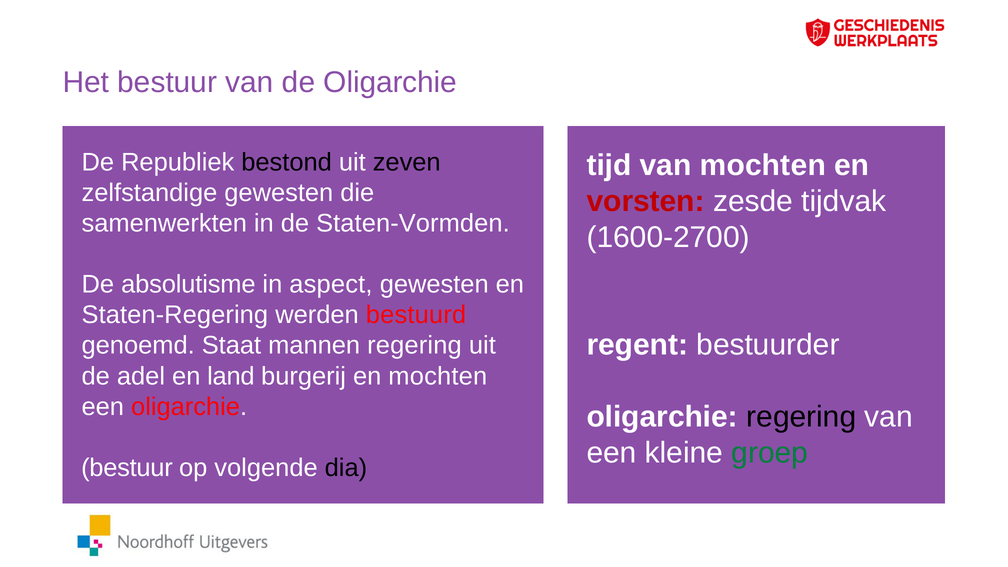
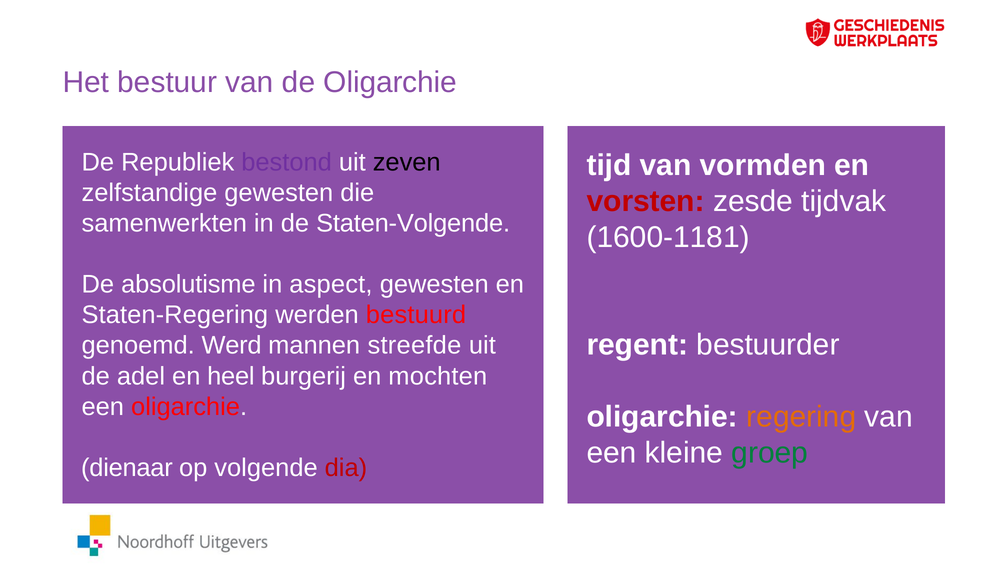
bestond colour: black -> purple (287, 162)
van mochten: mochten -> vormden (763, 165)
Staten-Vormden: Staten-Vormden -> Staten-Volgende (413, 223)
1600-2700: 1600-2700 -> 1600-1181 (668, 237)
Staat: Staat -> Werd (232, 346)
mannen regering: regering -> streefde (414, 346)
land: land -> heel (231, 376)
regering colour: black -> orange (801, 417)
bestuur: bestuur -> dienaar (127, 468)
dia colour: black -> red (346, 468)
